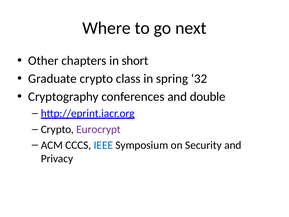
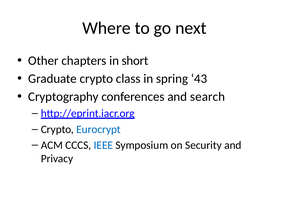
32: 32 -> 43 (199, 79)
double: double -> search (208, 97)
Eurocrypt colour: purple -> blue (99, 129)
